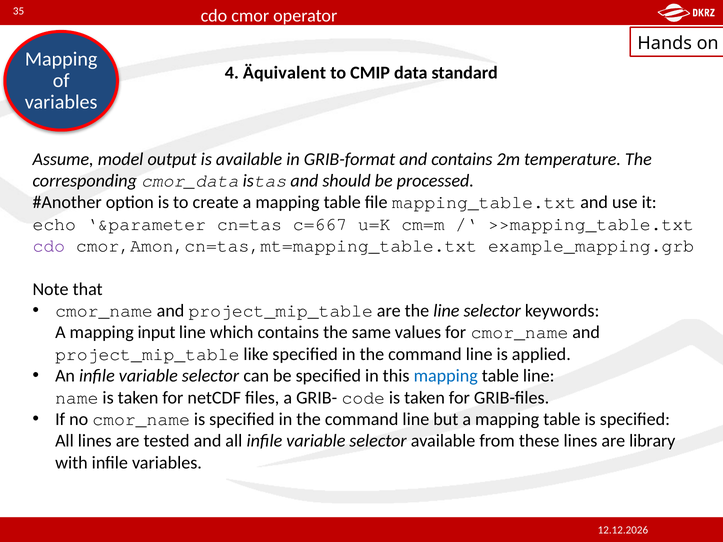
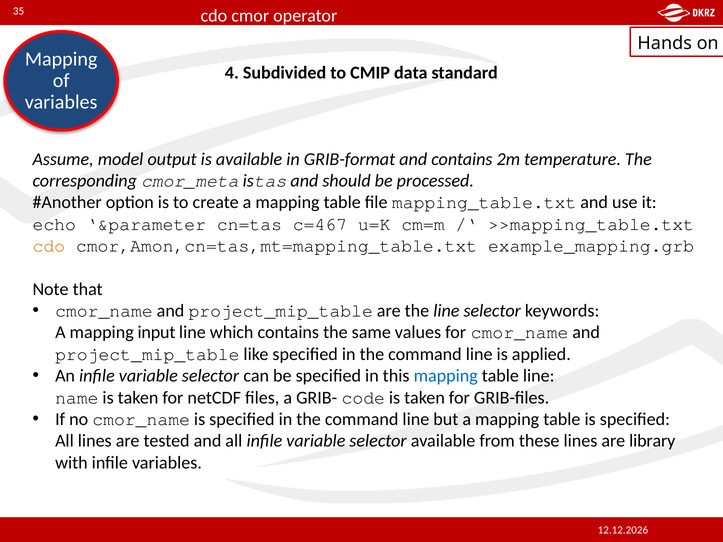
Äquivalent: Äquivalent -> Subdivided (285, 73)
cmor_data: cmor_data -> cmor_meta (190, 181)
c=667: c=667 -> c=467 (320, 224)
cdo colour: purple -> orange (49, 246)
